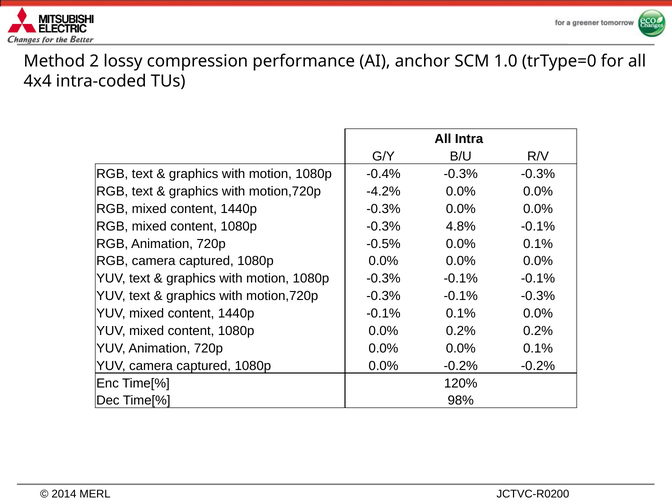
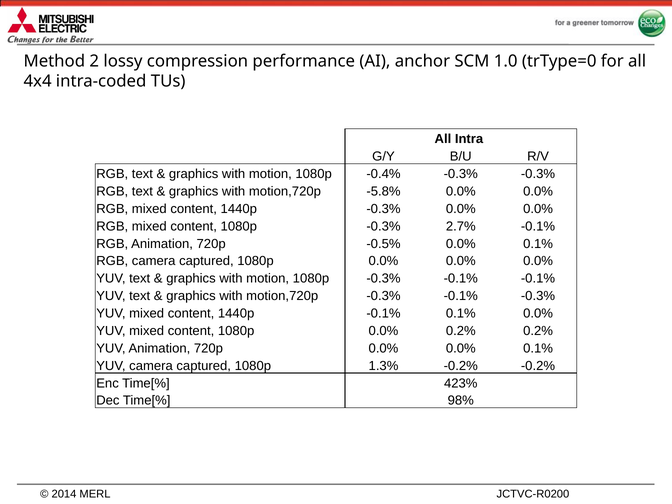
-4.2%: -4.2% -> -5.8% (383, 191)
4.8%: 4.8% -> 2.7% (461, 226)
0.0%: 0.0% -> 1.3% (383, 366)
120%: 120% -> 423% (461, 383)
